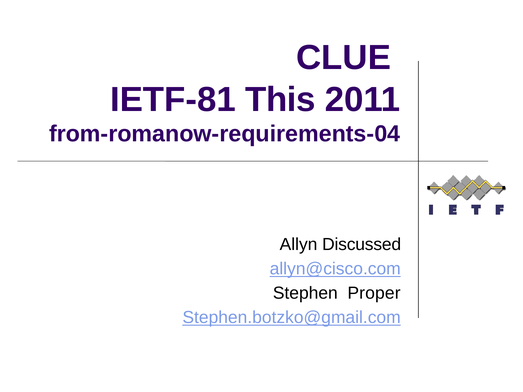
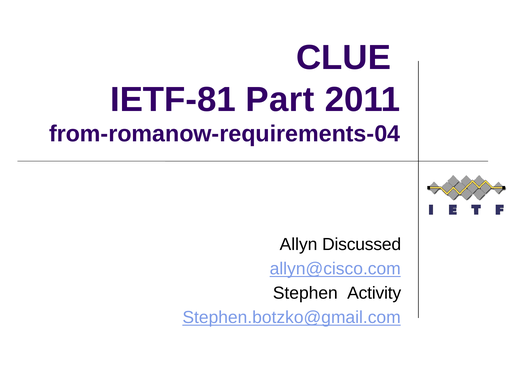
This: This -> Part (280, 100)
Proper: Proper -> Activity (374, 293)
